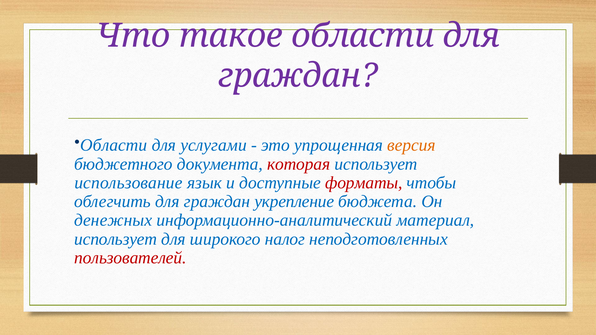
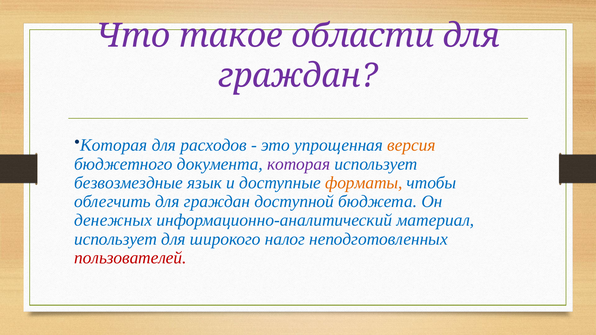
Области: Области -> Которая (114, 145)
услугами: услугами -> расходов (214, 145)
которая colour: red -> purple (299, 164)
использование: использование -> безвозмездные (129, 183)
форматы colour: red -> orange (364, 183)
укрепление: укрепление -> доступной (294, 202)
